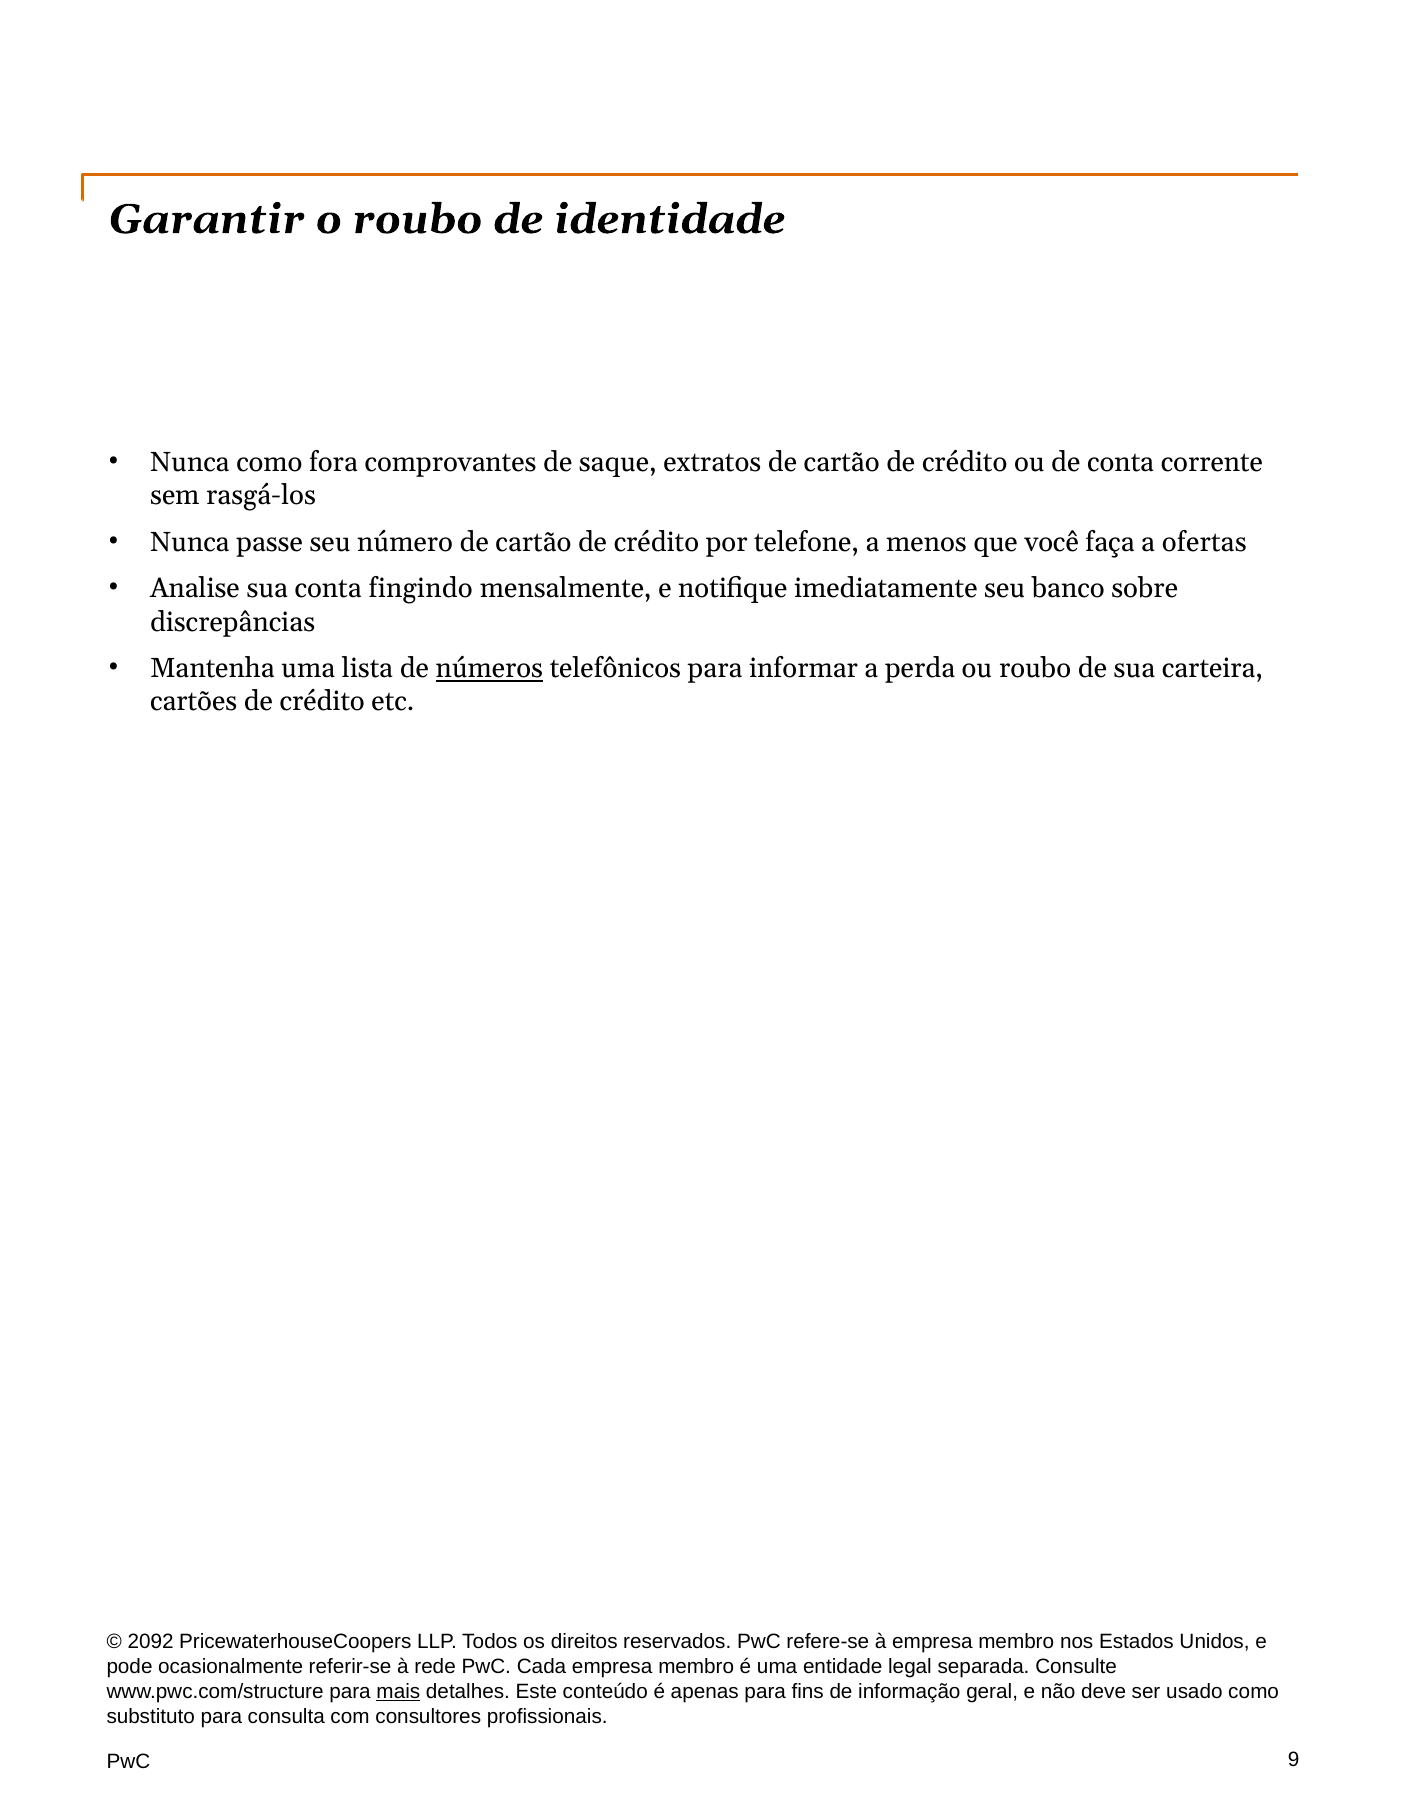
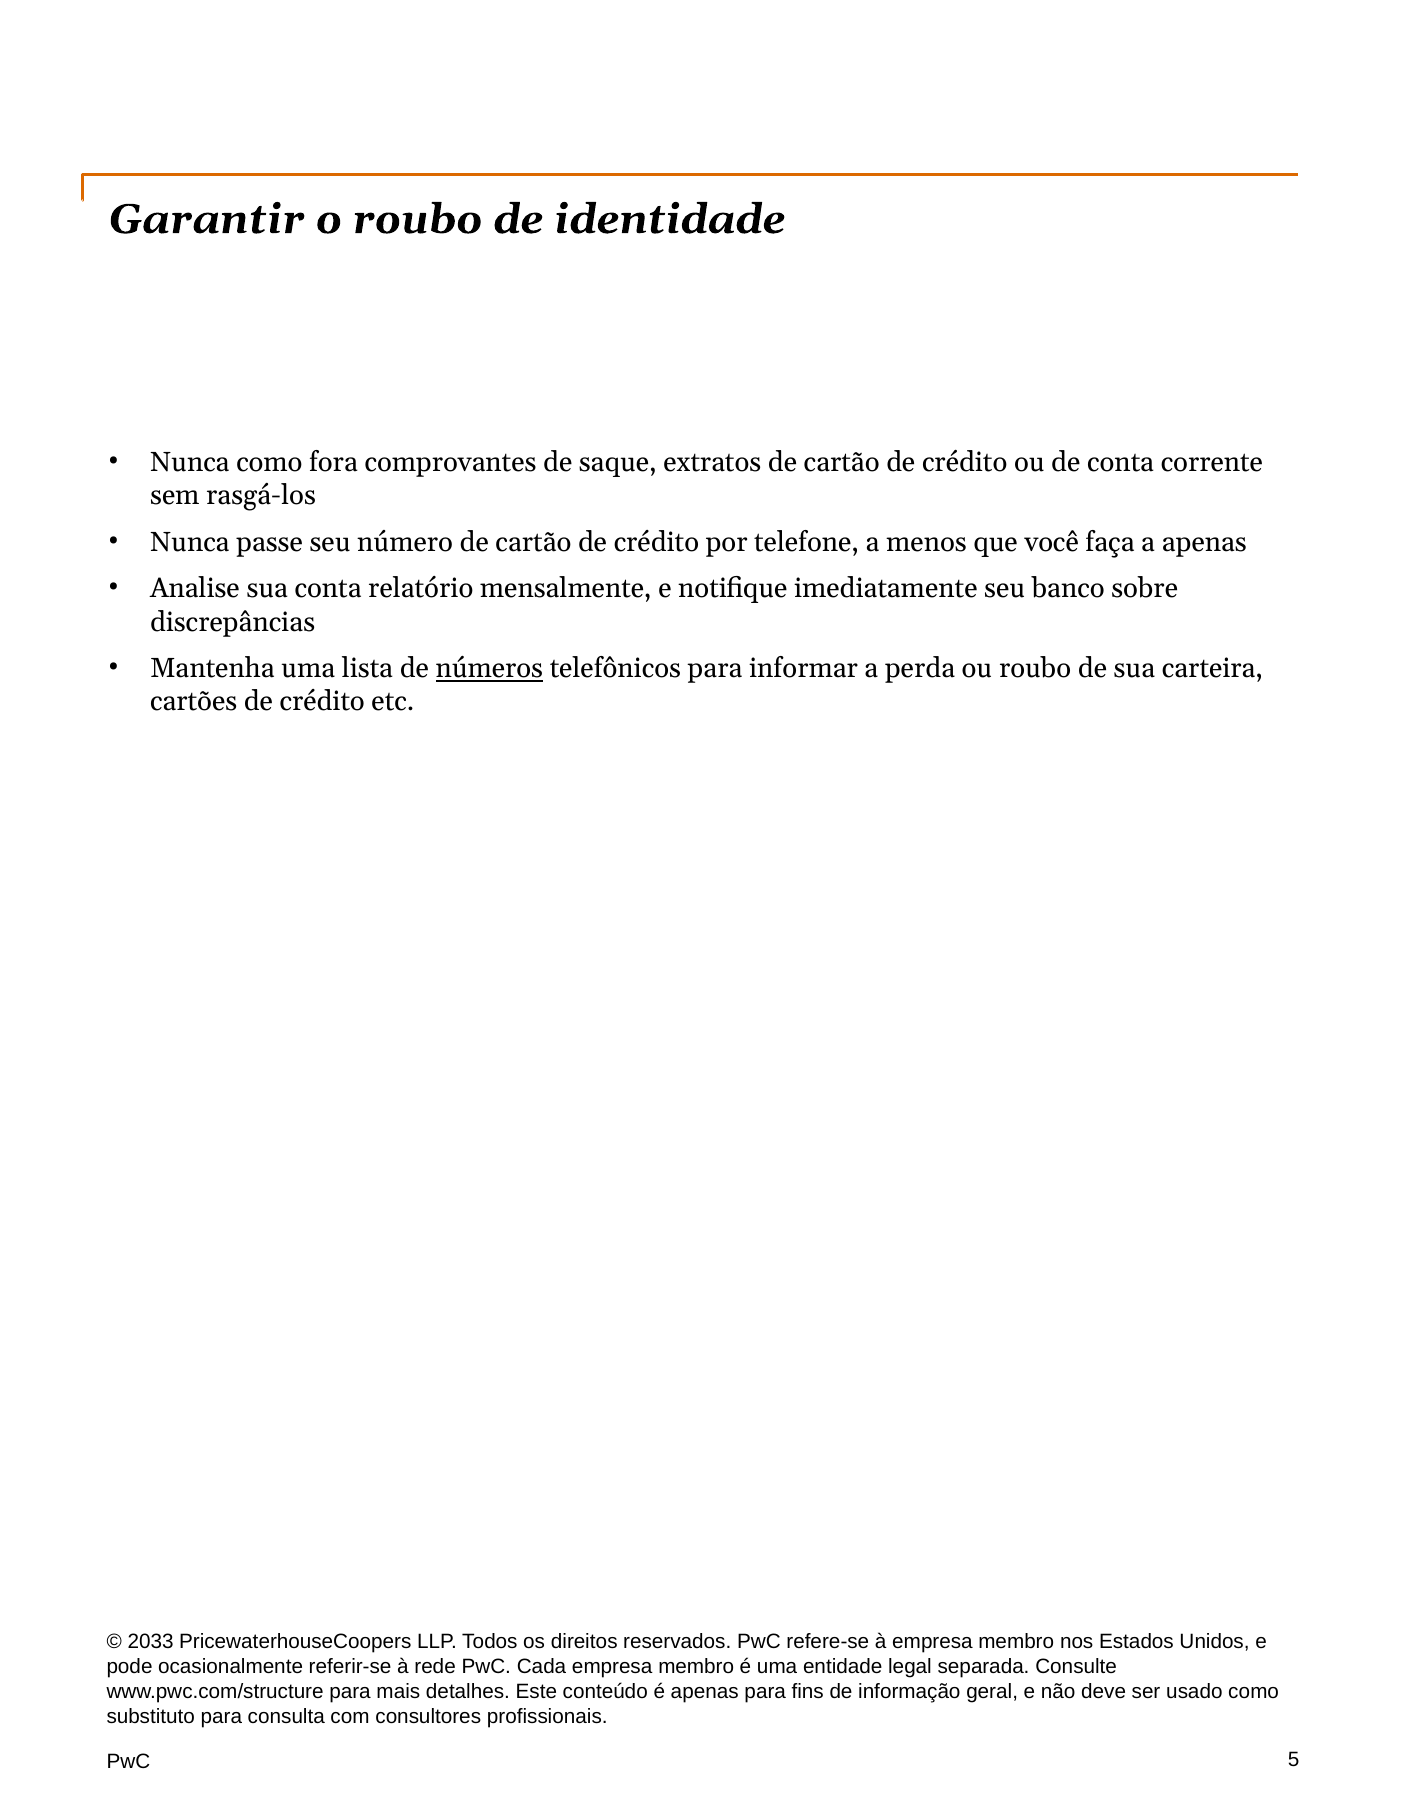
a ofertas: ofertas -> apenas (1204, 542)
fingindo: fingindo -> relatório (421, 589)
2092: 2092 -> 2033 (151, 1642)
mais underline: present -> none (398, 1692)
9: 9 -> 5 (1294, 1760)
